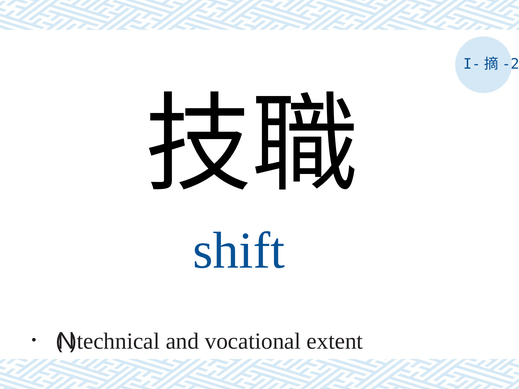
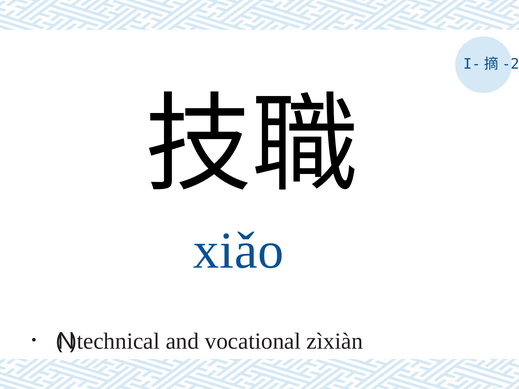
shift: shift -> xiǎo (239, 251)
extent: extent -> zìxiàn (335, 342)
